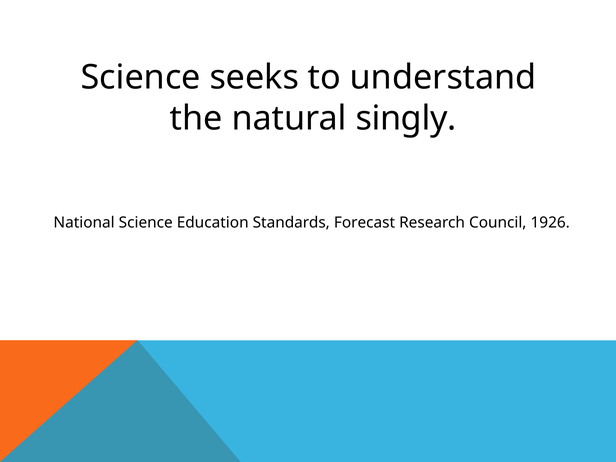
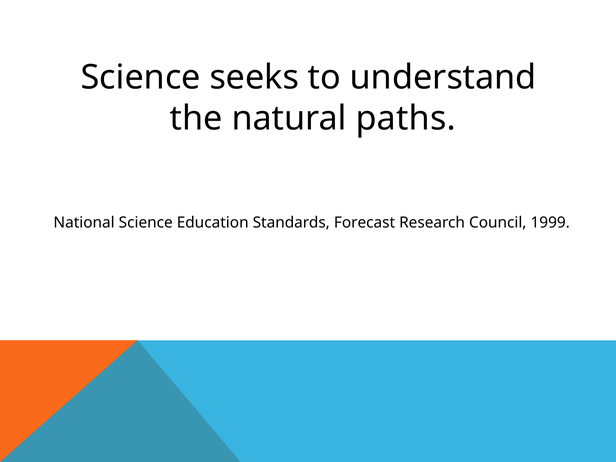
singly: singly -> paths (406, 118)
1926: 1926 -> 1999 (550, 223)
